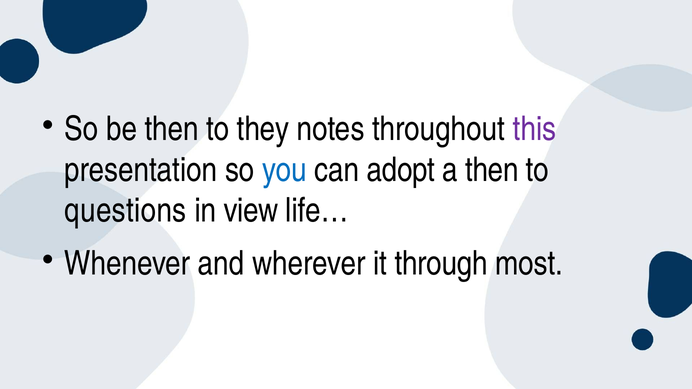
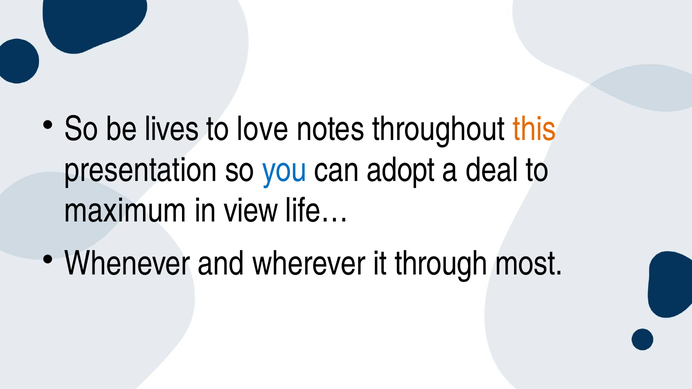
be then: then -> lives (172, 129)
they: they -> love (263, 129)
this colour: purple -> orange (535, 129)
a then: then -> deal (492, 170)
questions: questions -> maximum (125, 211)
